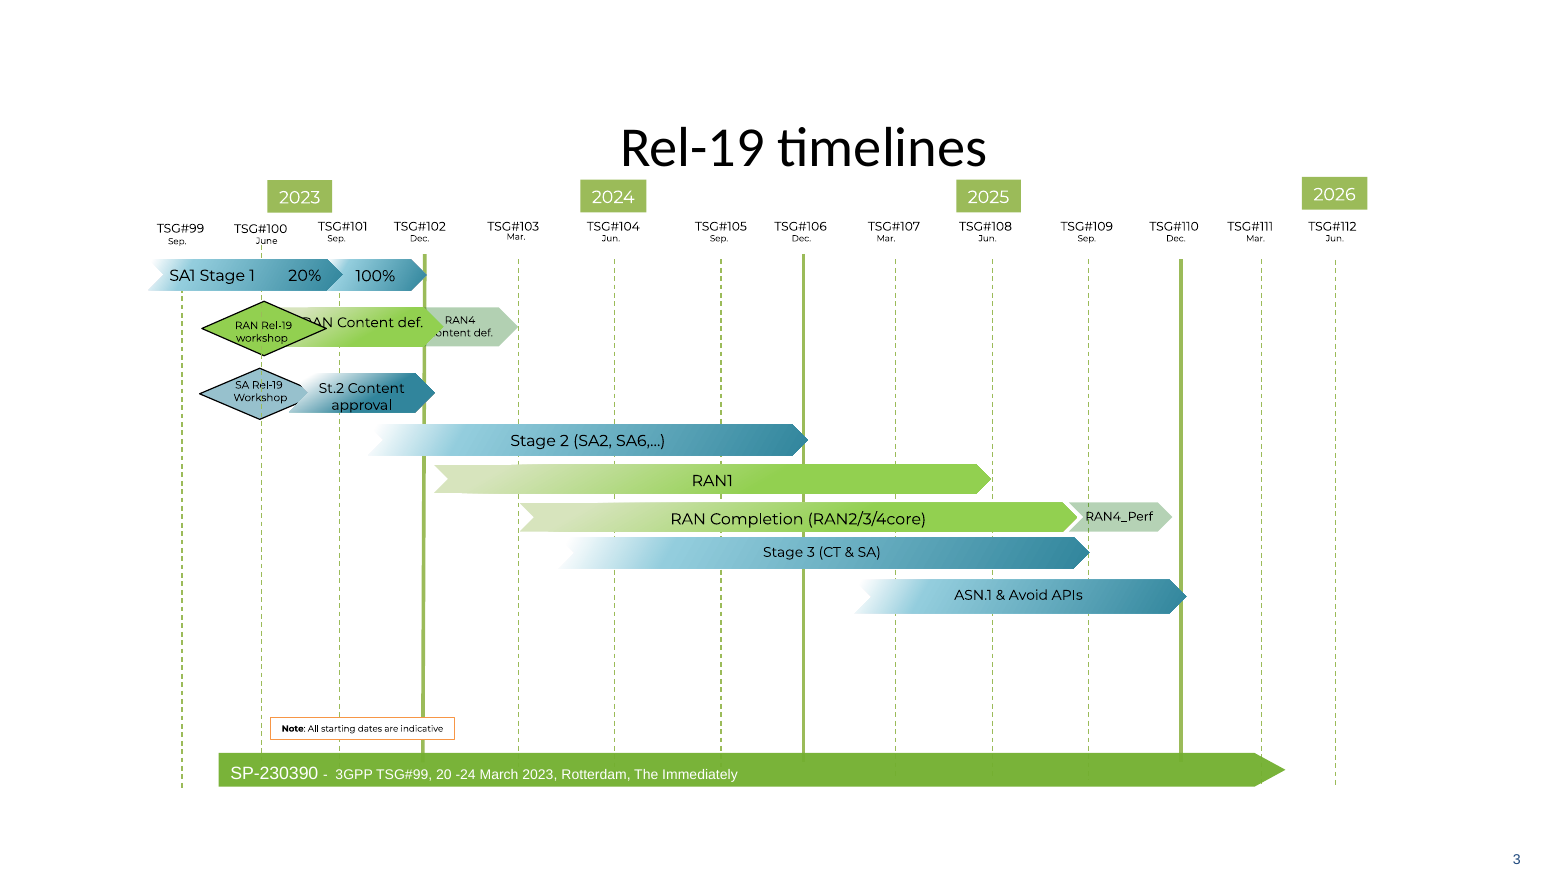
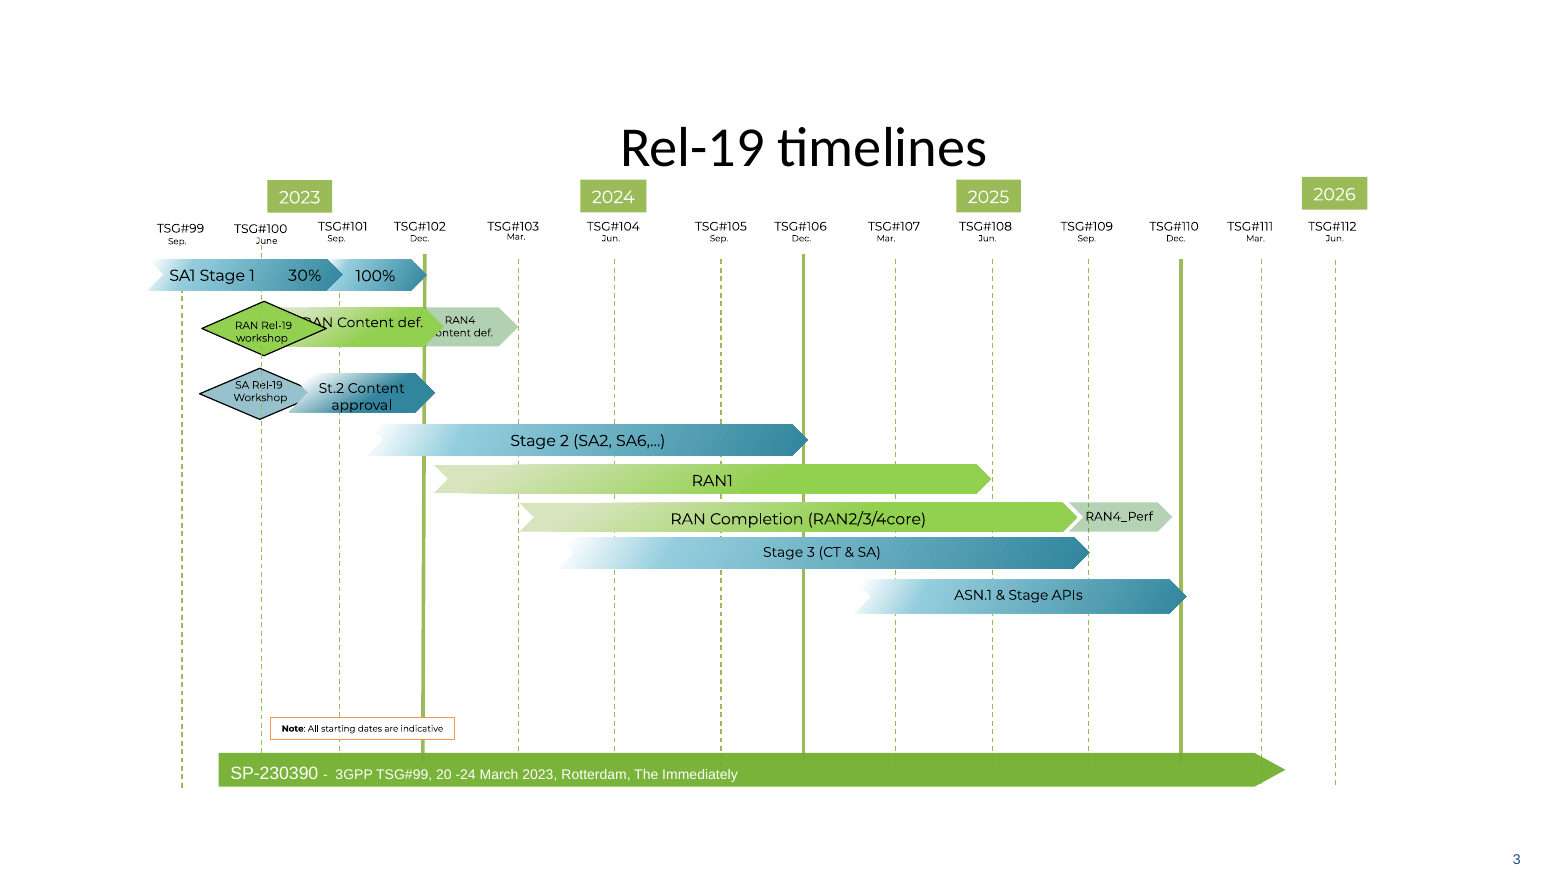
20%: 20% -> 30% (305, 276)
Avoid: Avoid -> Stage (1028, 595)
